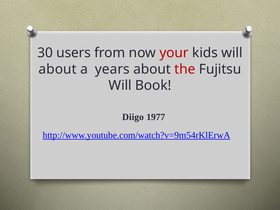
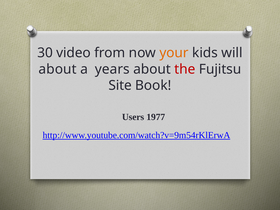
users: users -> video (74, 53)
your colour: red -> orange (174, 53)
Will: Will -> Site (120, 85)
Diigo: Diigo -> Users (133, 117)
